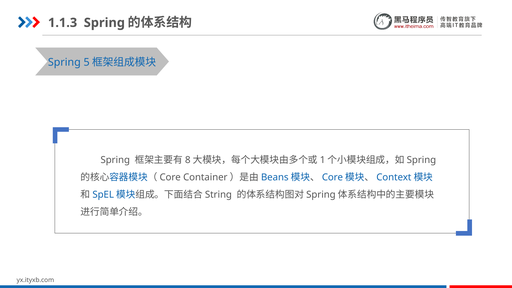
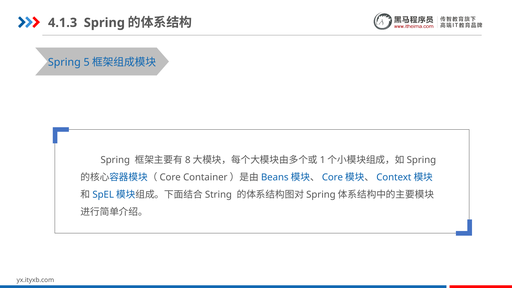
1.1.3: 1.1.3 -> 4.1.3 (63, 23)
